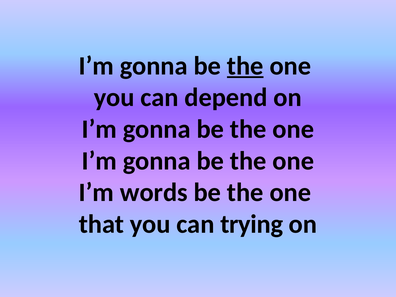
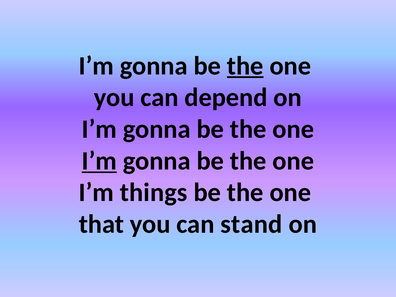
Iʼm underline: none -> present (99, 161)
words: words -> things (154, 193)
trying: trying -> stand (251, 224)
